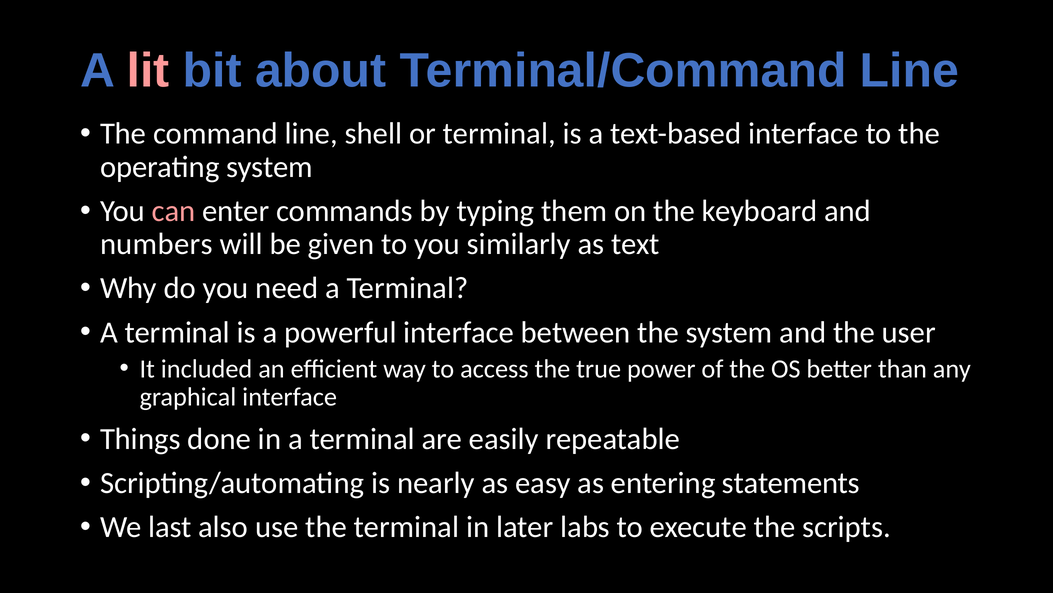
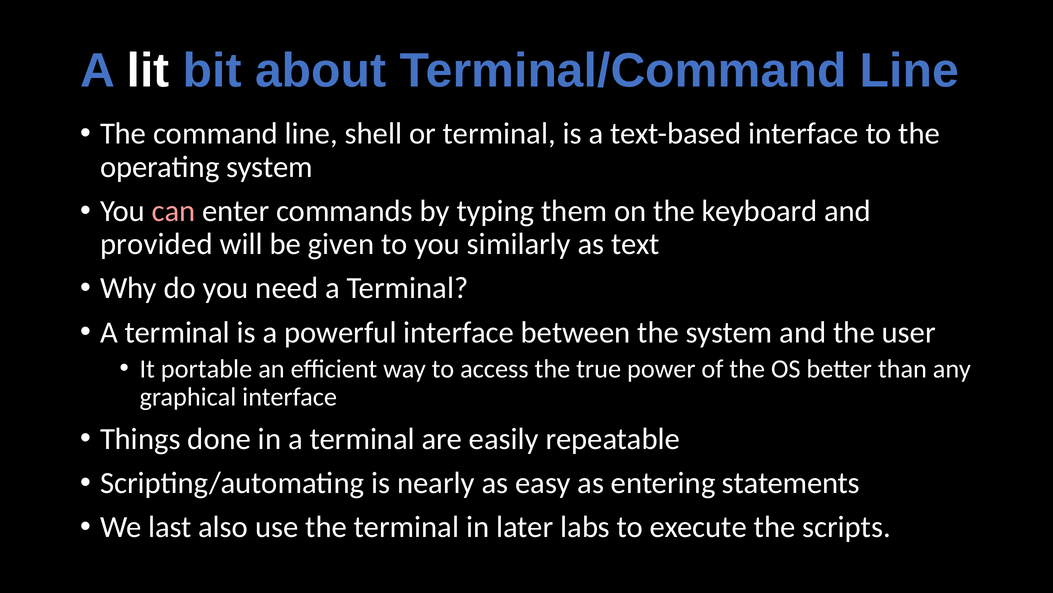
lit colour: pink -> white (148, 71)
numbers: numbers -> provided (156, 244)
included: included -> portable (207, 368)
